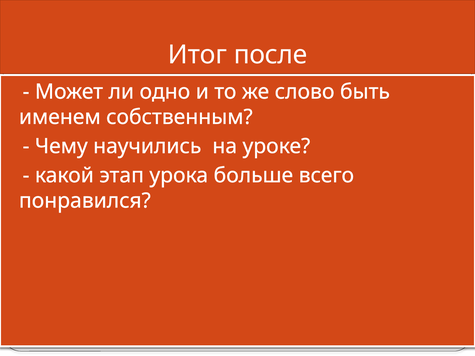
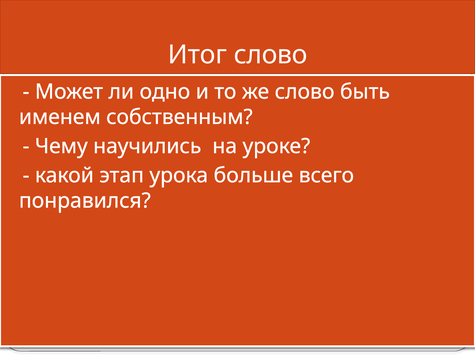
Итог после: после -> слово (271, 55)
